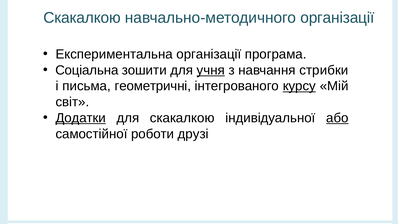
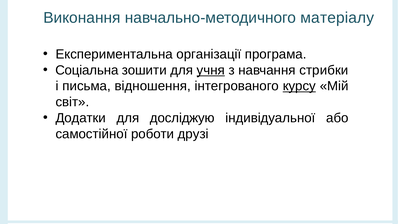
Скакалкою: Скакалкою -> Виконання (82, 18)
навчально-методичного організації: організації -> матеріалу (337, 18)
геометричні: геометричні -> відношення (153, 86)
Додатки underline: present -> none (81, 118)
для скакалкою: скакалкою -> досліджую (182, 118)
або underline: present -> none (337, 118)
